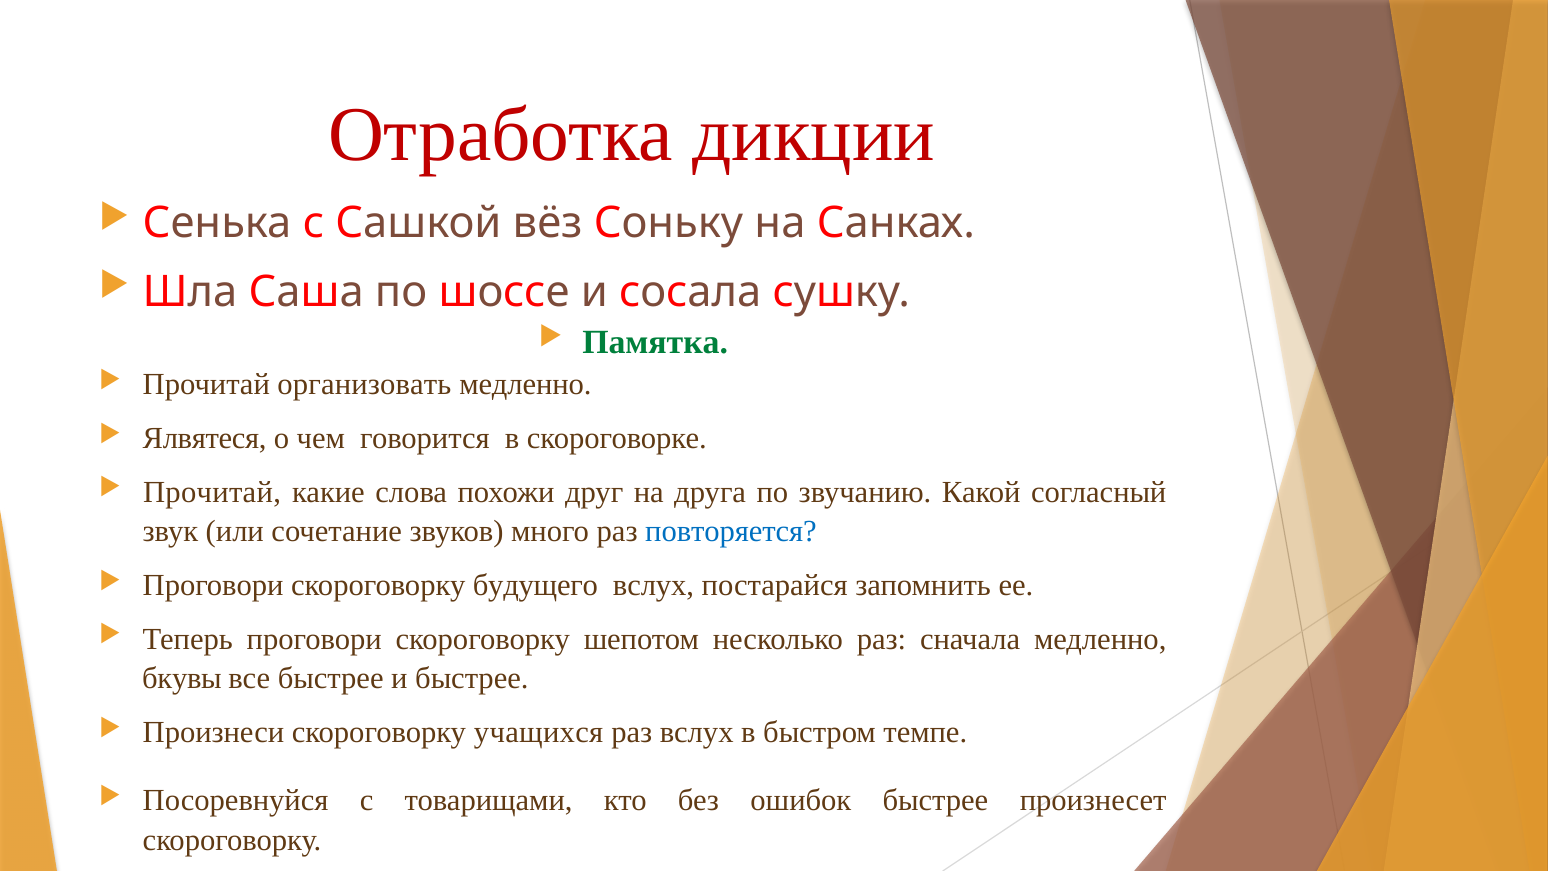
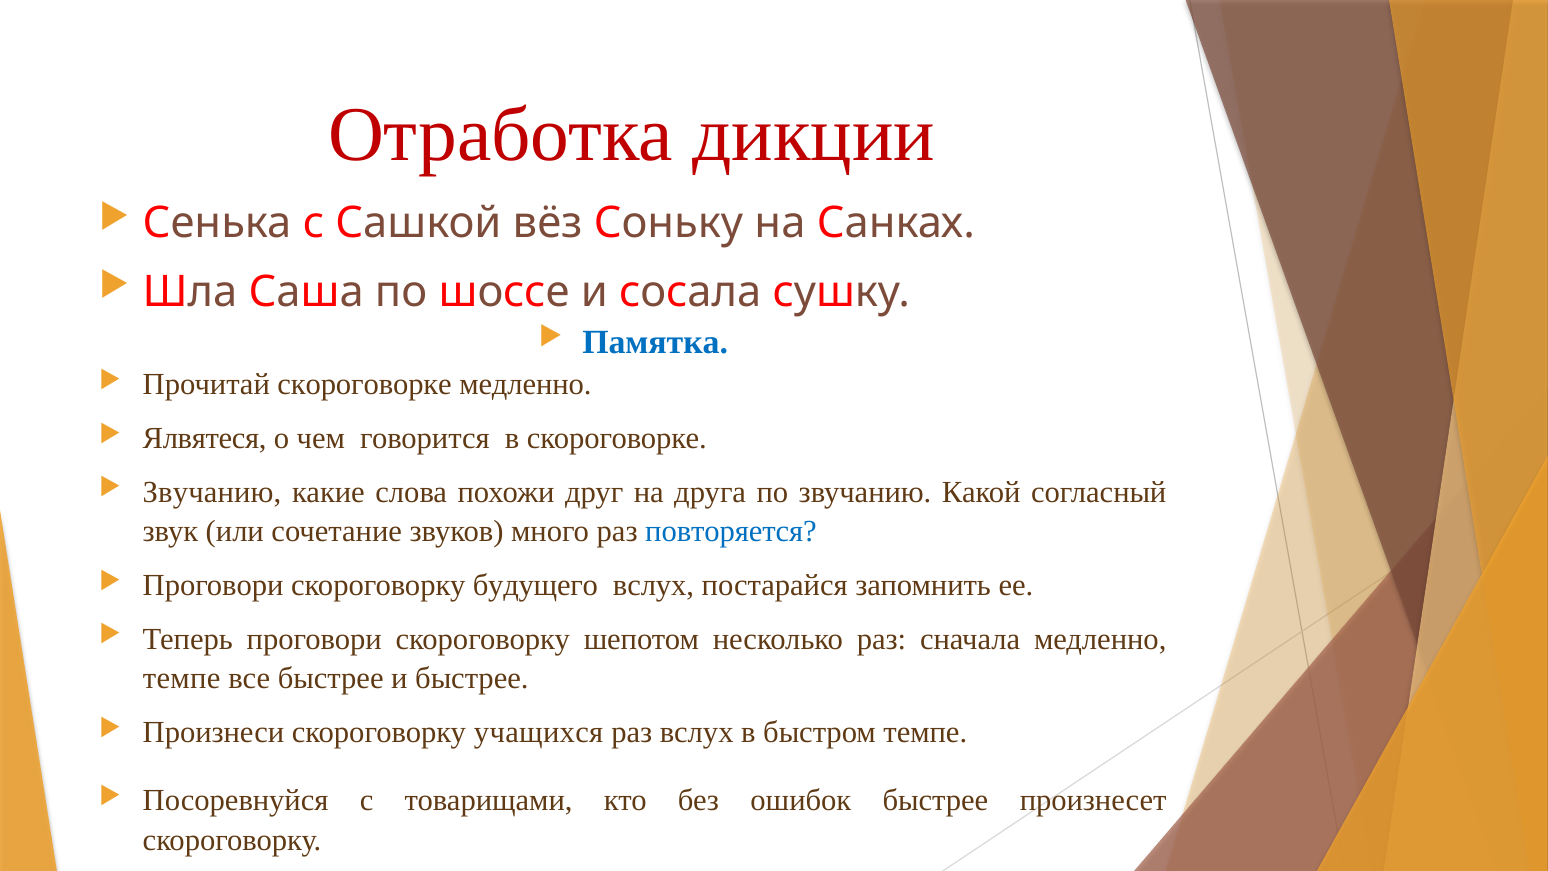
Памятка colour: green -> blue (655, 342)
Прочитай организовать: организовать -> скороговорке (365, 384)
Прочитай: Прочитай -> Звучанию (212, 492)
бкувы: бкувы -> темпе (182, 678)
